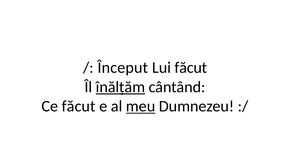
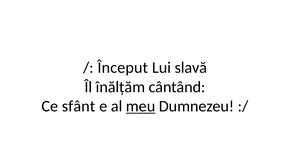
Lui făcut: făcut -> slavă (191, 68)
înălțăm underline: present -> none (120, 87)
Ce făcut: făcut -> sfânt (79, 106)
